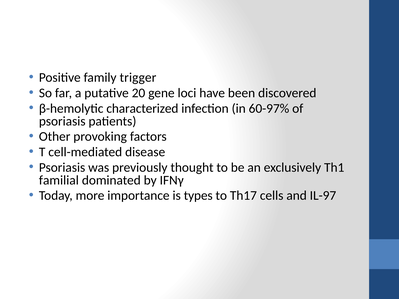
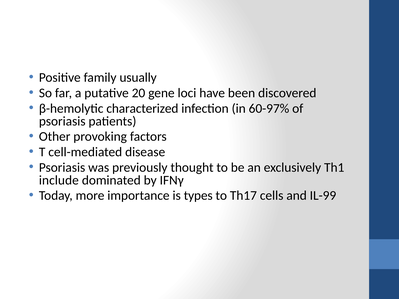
trigger: trigger -> usually (138, 78)
familial: familial -> include (59, 180)
IL-97: IL-97 -> IL-99 (323, 196)
